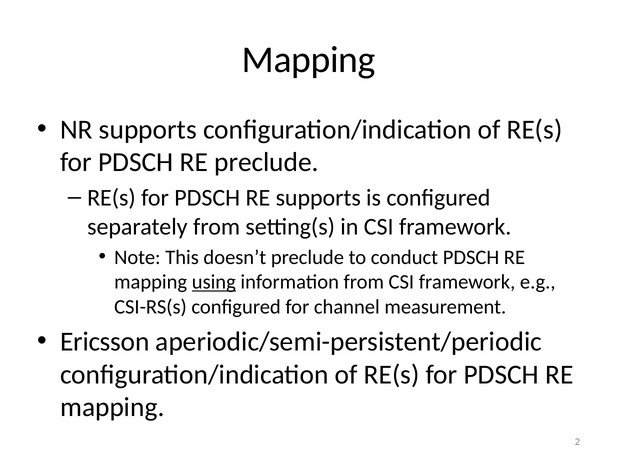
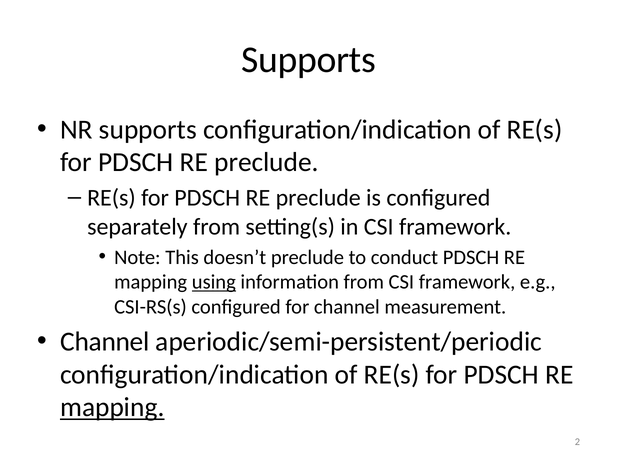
Mapping: Mapping -> Supports (309, 60)
supports: supports -> preclude (318, 198)
Ericsson: Ericsson -> Channel (105, 341)
mapping underline: none -> present (112, 407)
